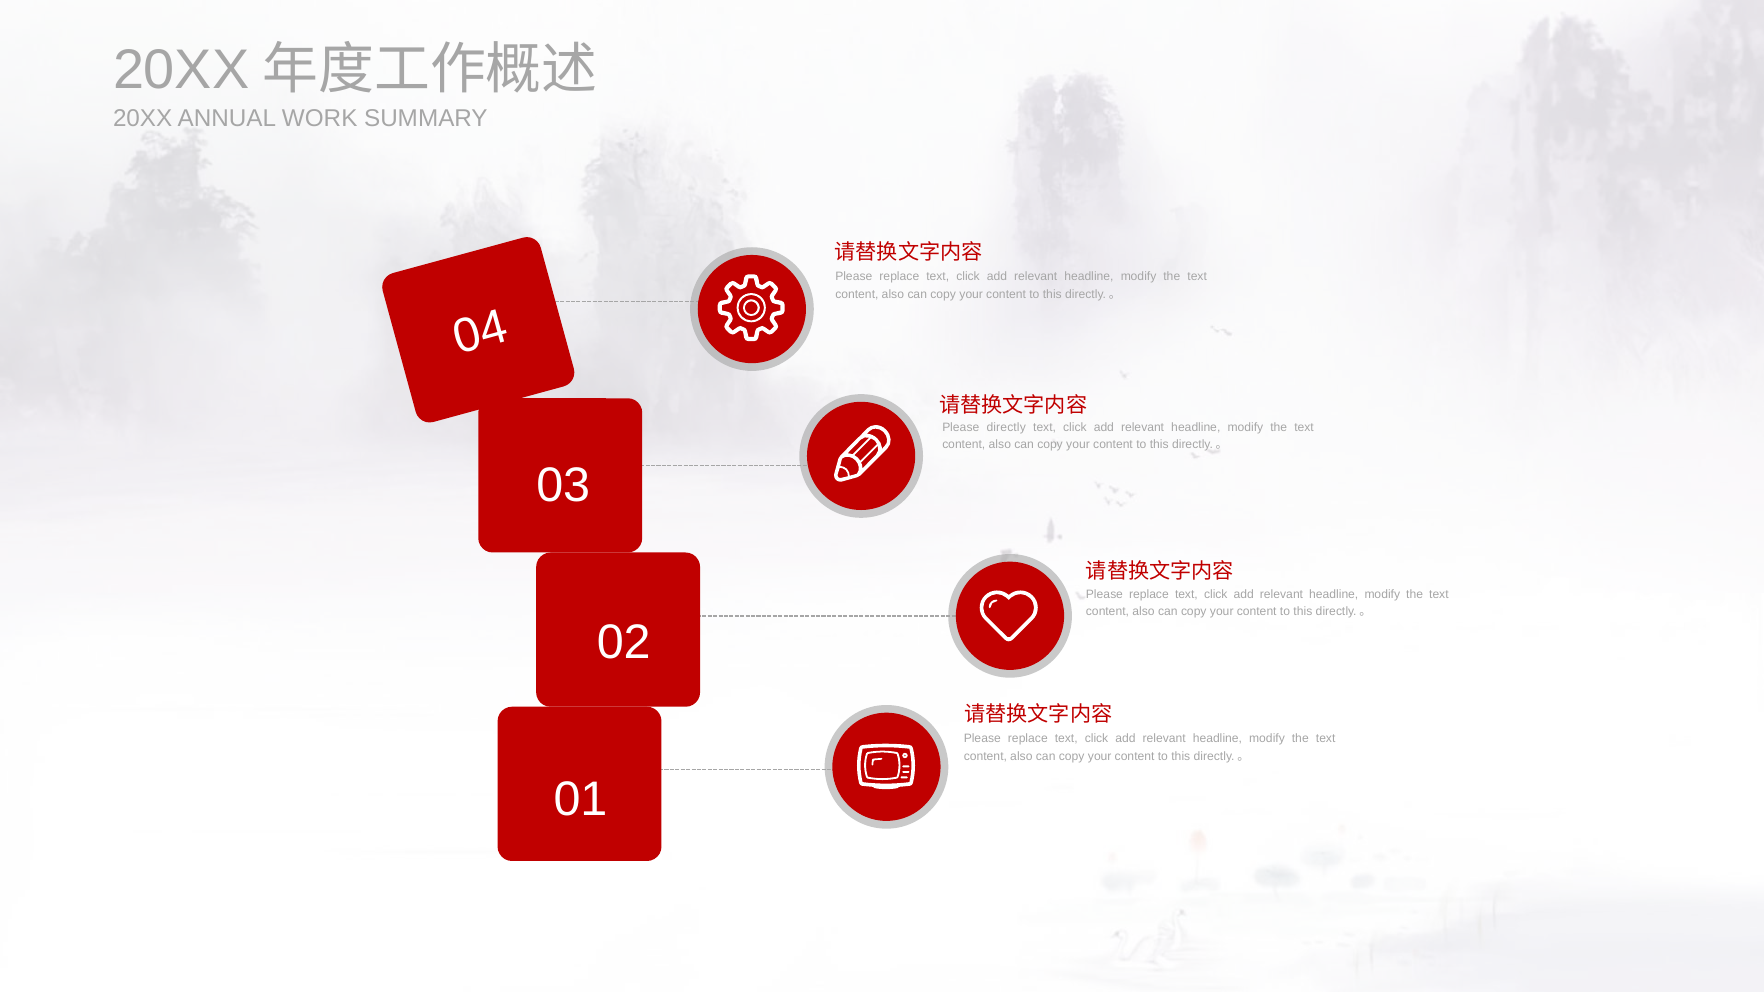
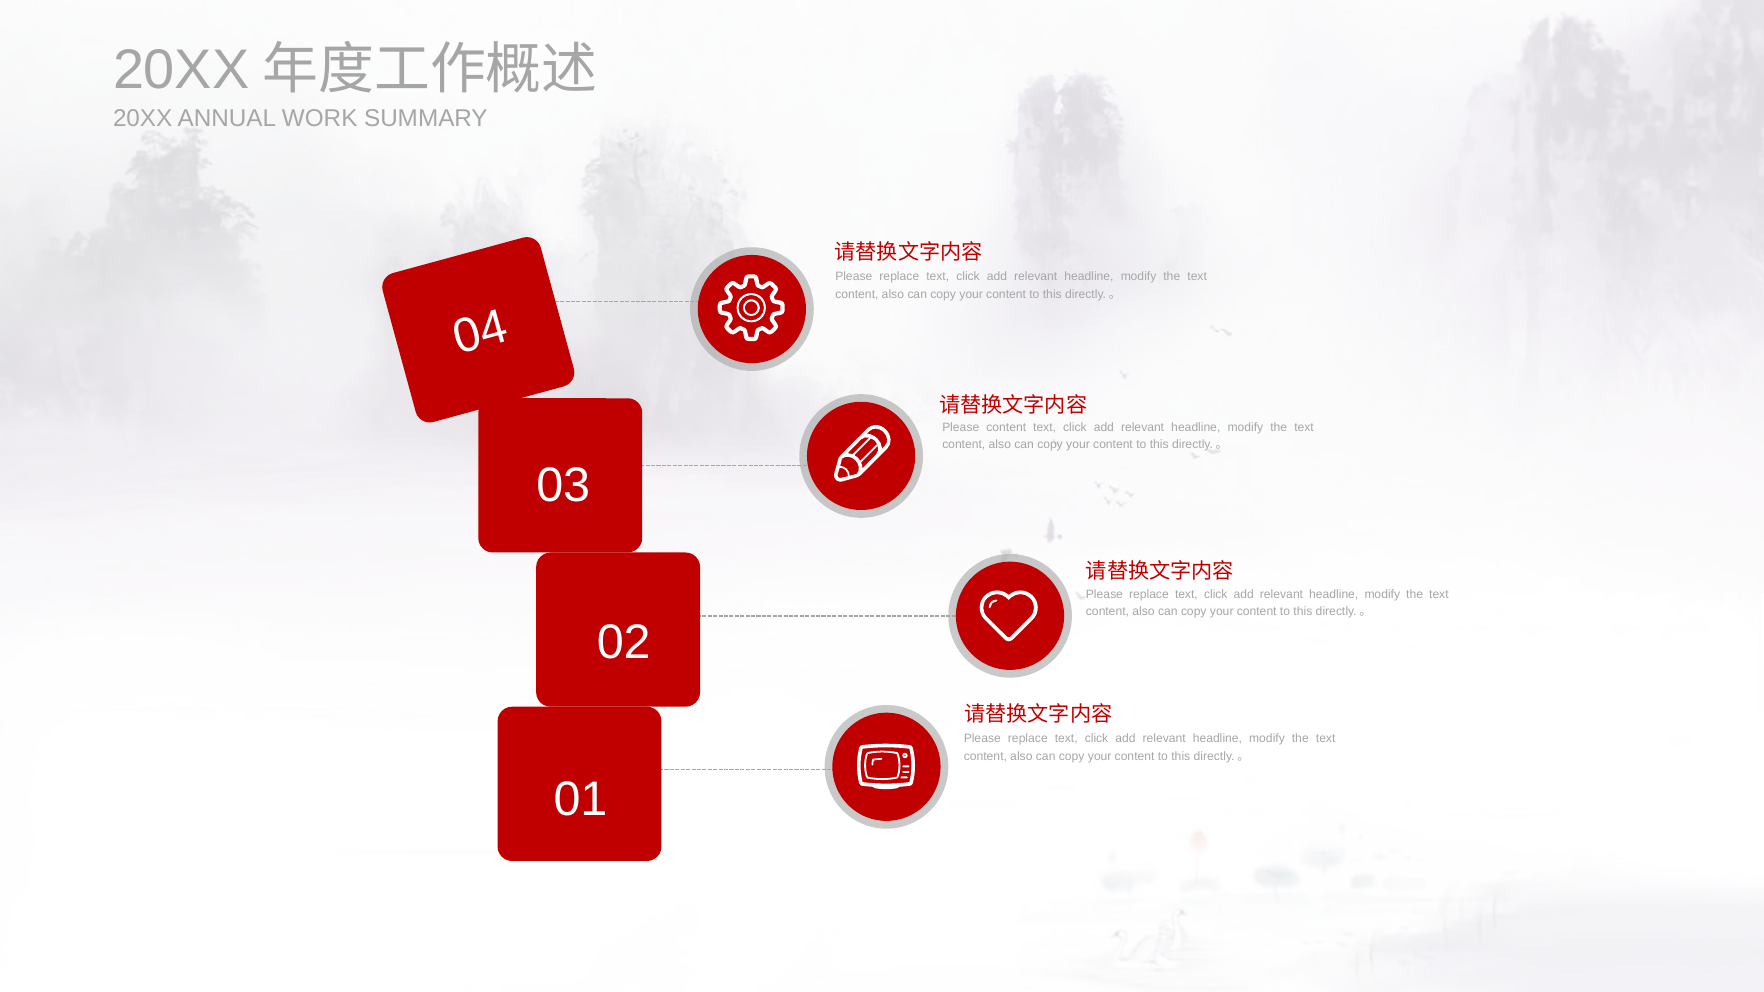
Please directly: directly -> content (1006, 427)
